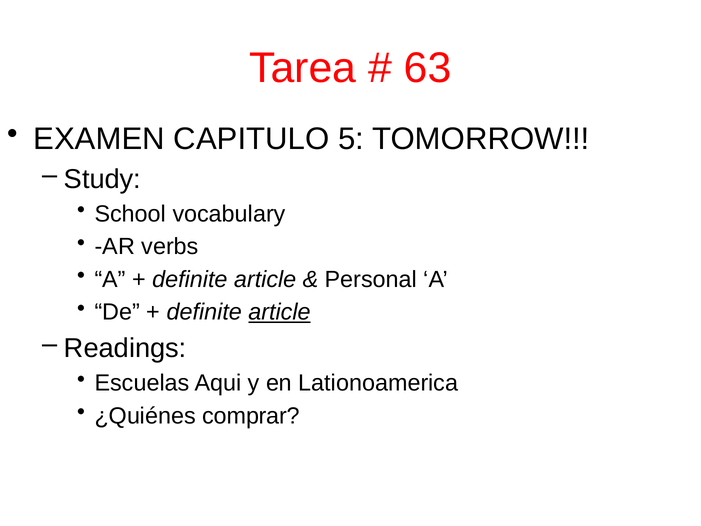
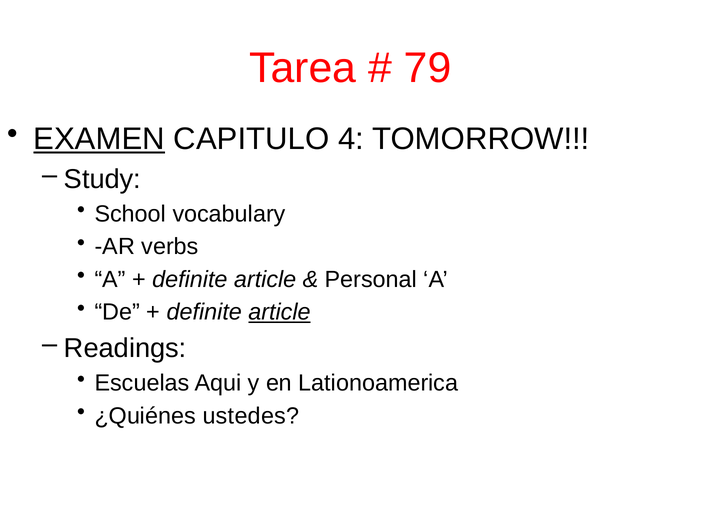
63: 63 -> 79 (428, 68)
EXAMEN underline: none -> present (99, 139)
5: 5 -> 4 (351, 139)
comprar: comprar -> ustedes (251, 416)
